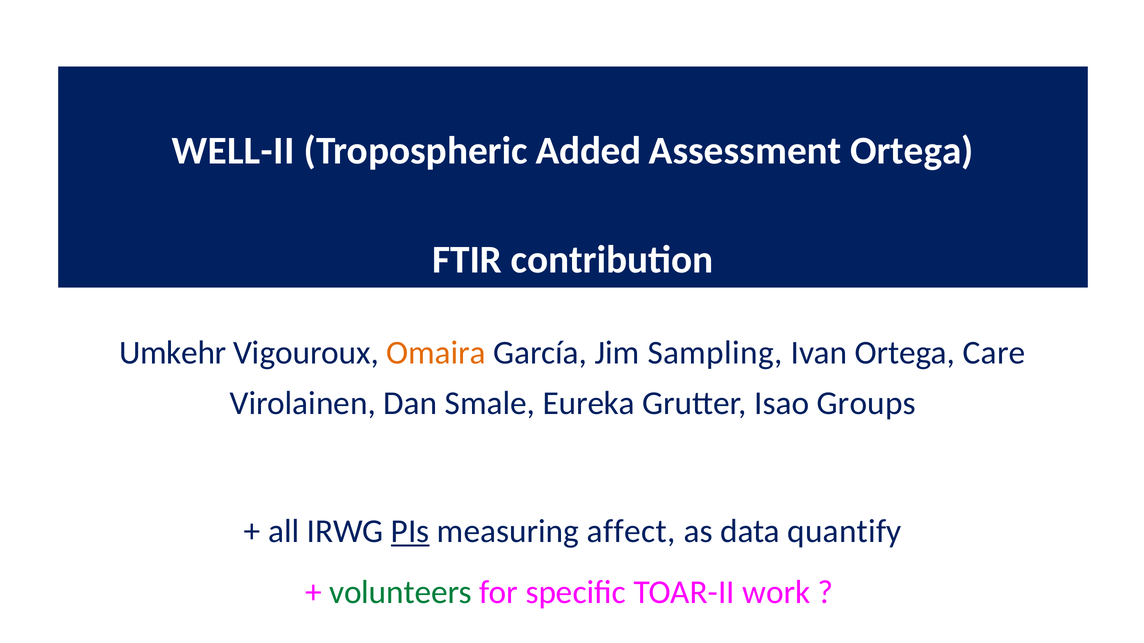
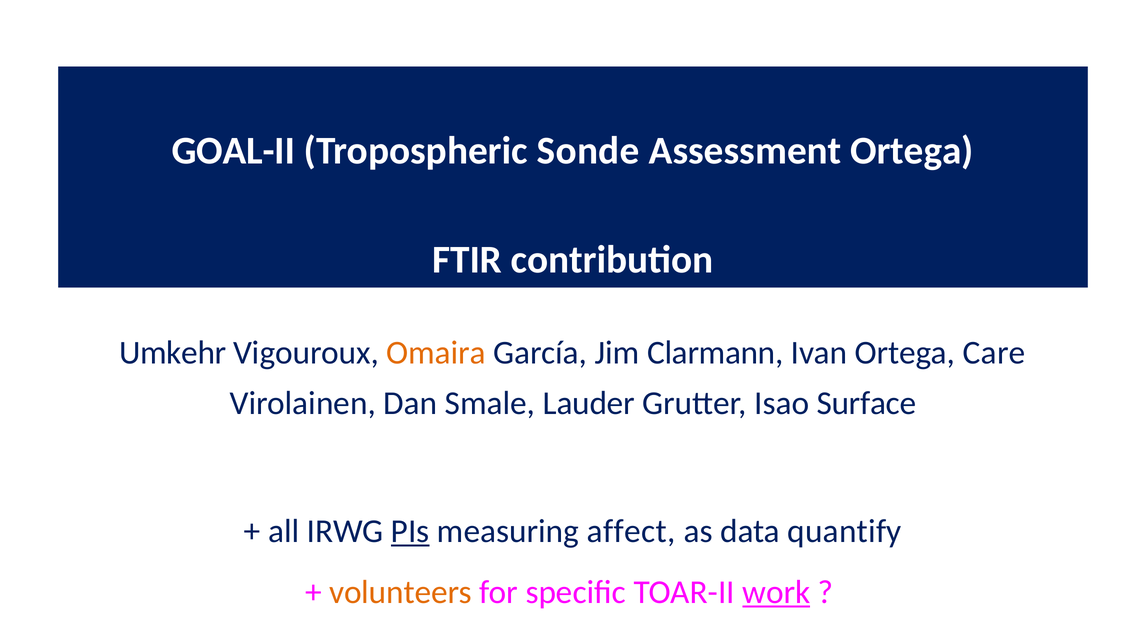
WELL-II: WELL-II -> GOAL-II (233, 151)
Added: Added -> Sonde (588, 151)
Sampling: Sampling -> Clarmann (715, 353)
Eureka: Eureka -> Lauder (589, 404)
Groups: Groups -> Surface (866, 404)
volunteers colour: green -> orange (401, 593)
work underline: none -> present (776, 593)
